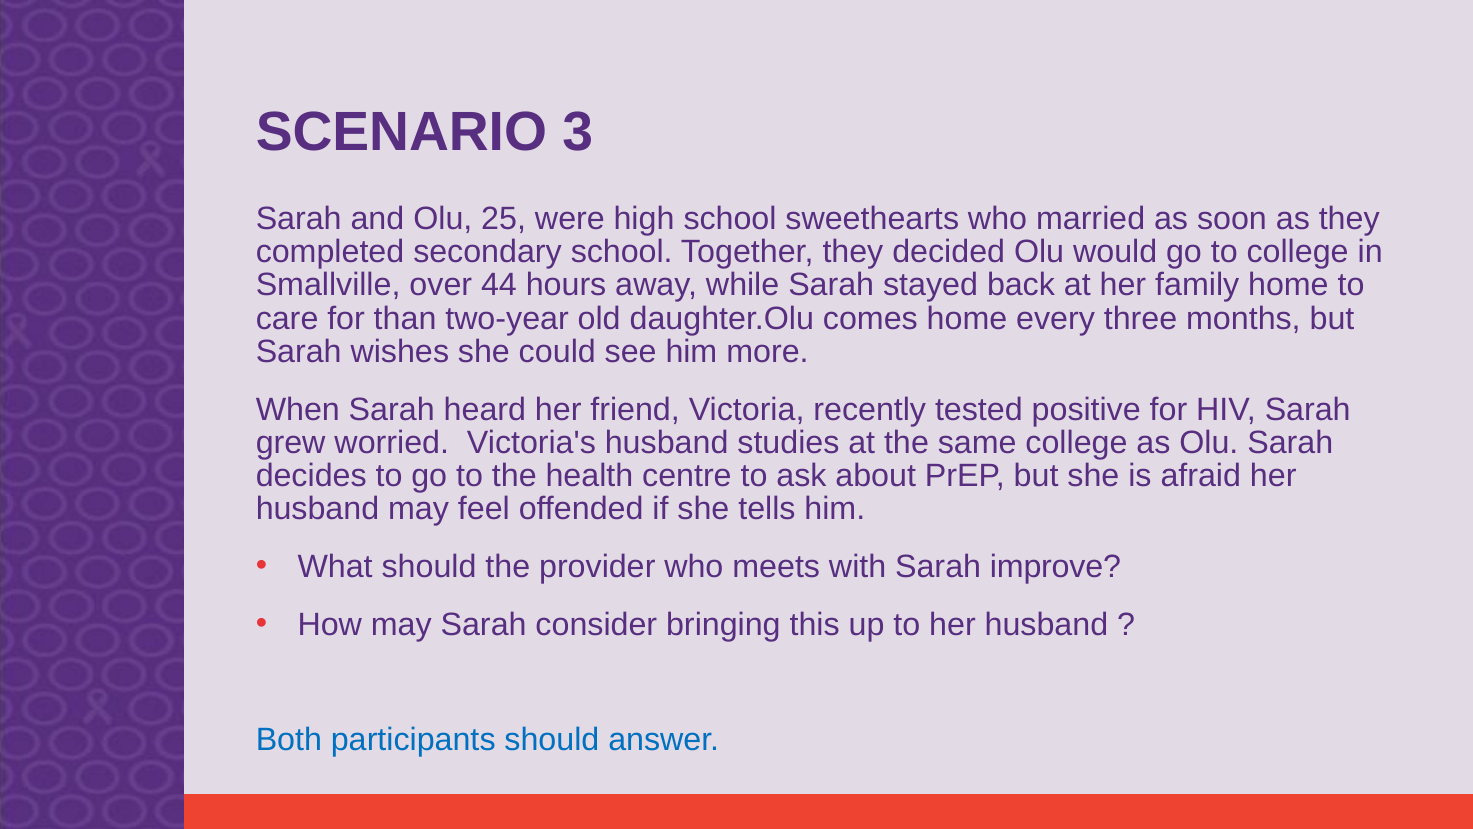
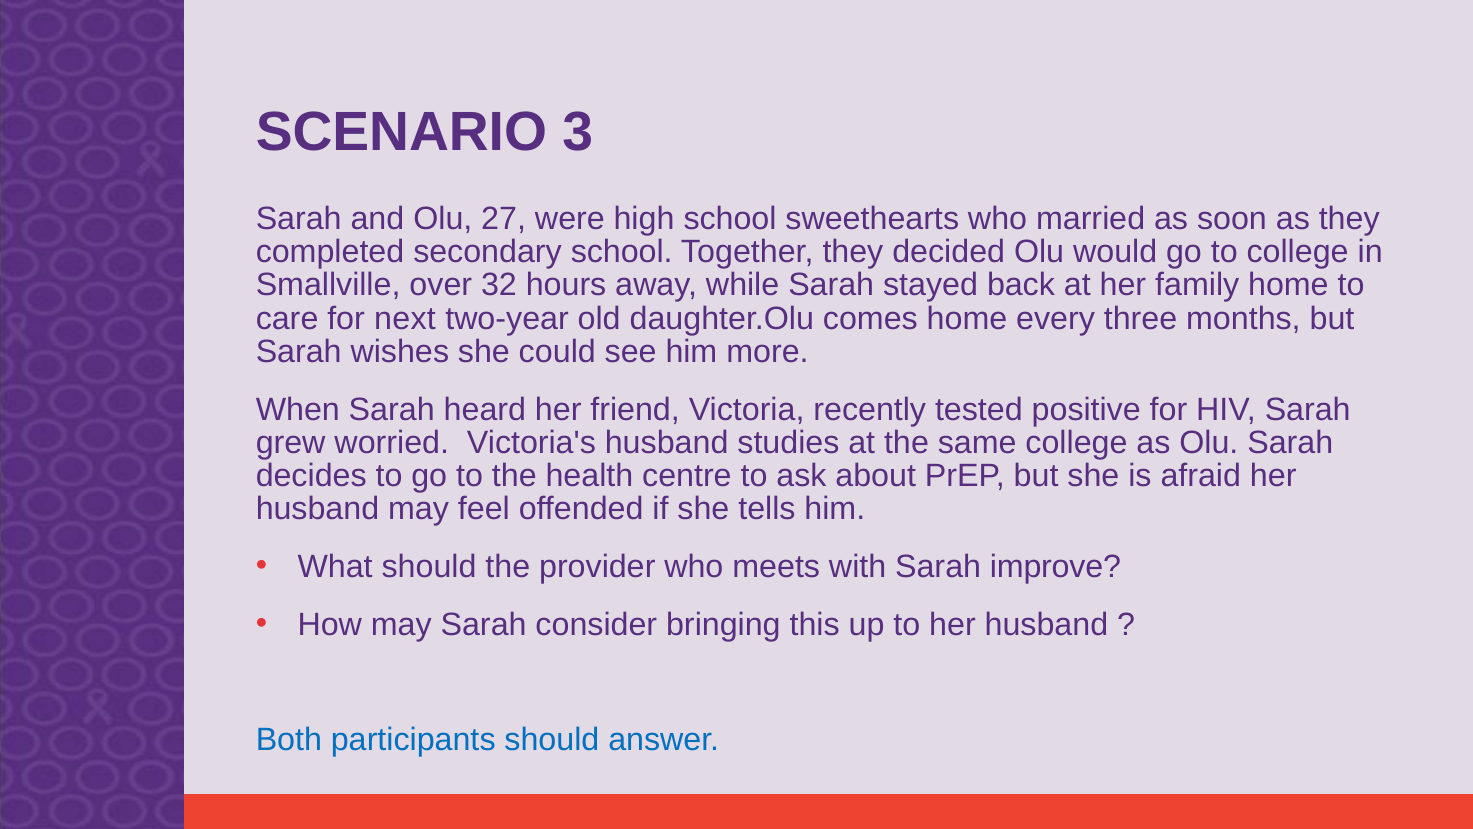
25: 25 -> 27 (504, 219)
44: 44 -> 32 (499, 285)
than: than -> next (405, 318)
